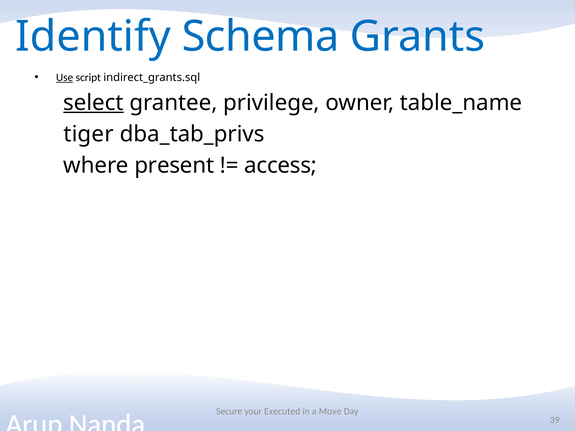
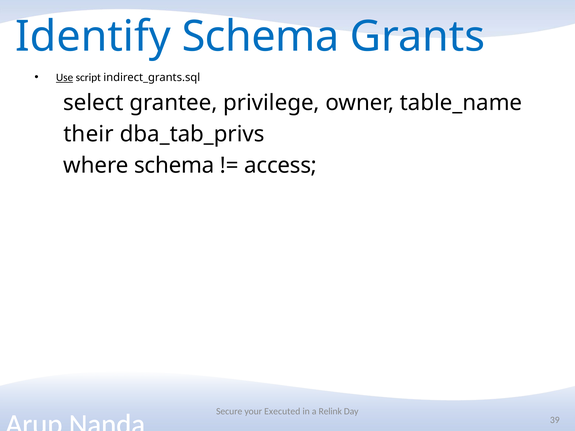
select underline: present -> none (93, 103)
tiger: tiger -> their (89, 134)
where present: present -> schema (174, 166)
Move: Move -> Relink (330, 412)
